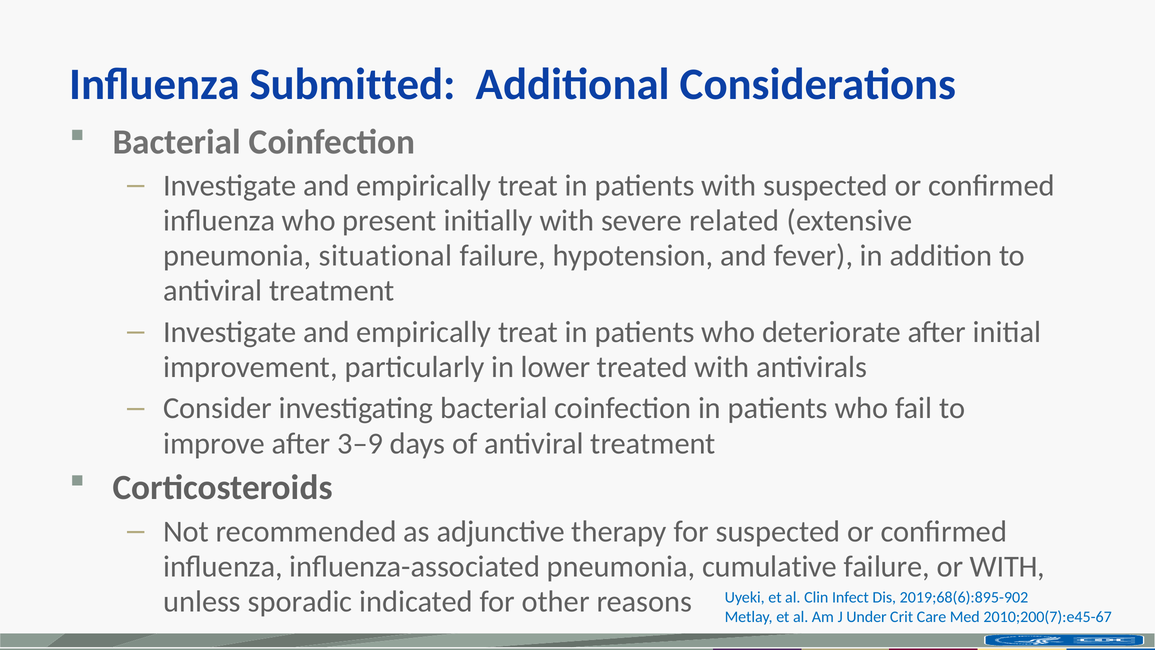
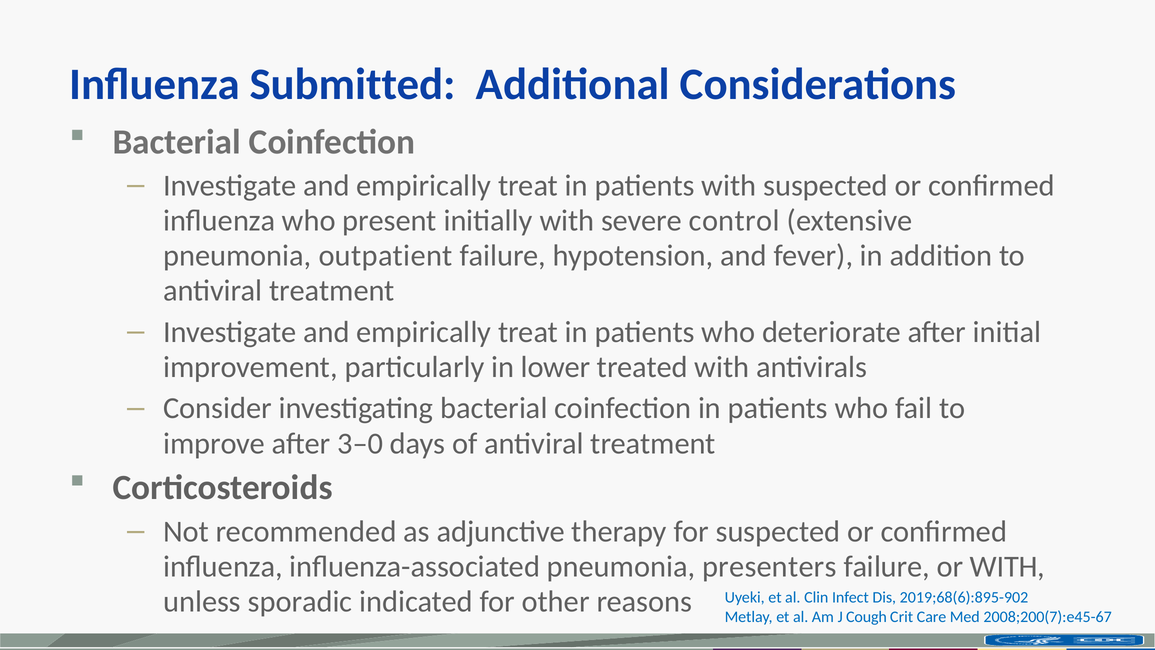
related: related -> control (734, 221)
situational: situational -> outpatient (386, 256)
3–9: 3–9 -> 3–0 (360, 443)
cumulative: cumulative -> presenters (769, 566)
Under: Under -> Cough (866, 617)
2010;200(7):e45-67: 2010;200(7):e45-67 -> 2008;200(7):e45-67 (1048, 617)
